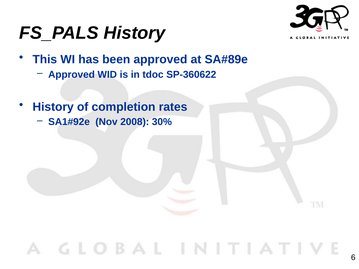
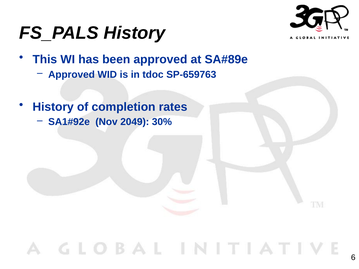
SP-360622: SP-360622 -> SP-659763 (191, 75)
2008: 2008 -> 2049 (135, 122)
